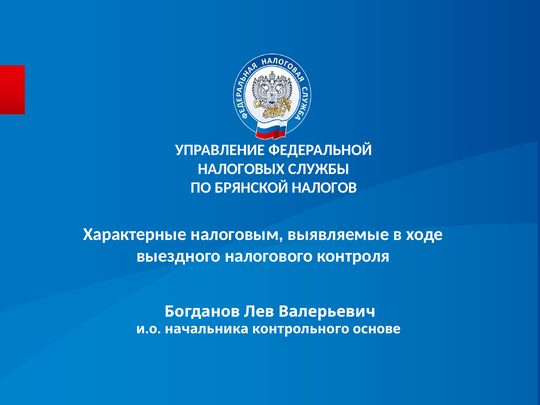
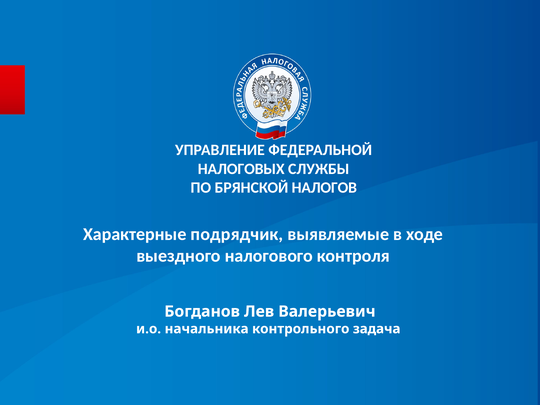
налоговым: налоговым -> подрядчик (237, 234)
основе: основе -> задача (377, 329)
